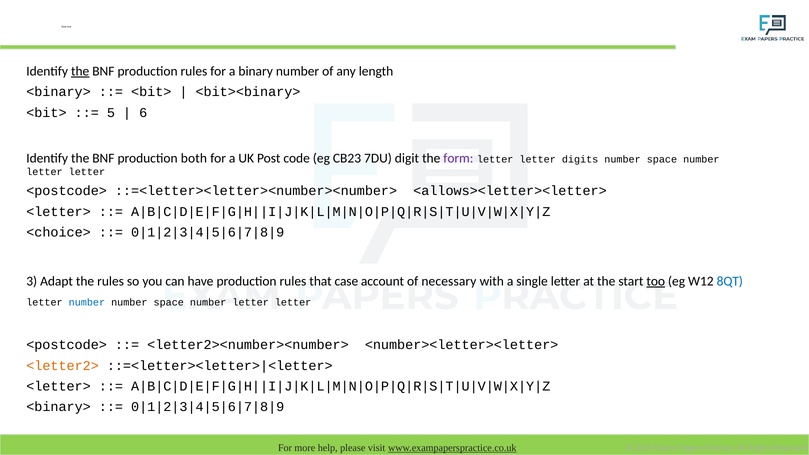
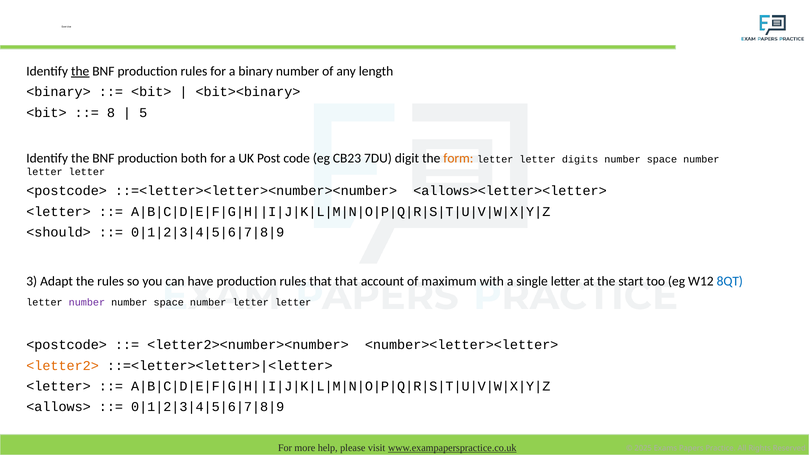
5: 5 -> 8 (111, 113)
6: 6 -> 5 (143, 113)
form colour: purple -> orange (458, 158)
<choice>: <choice> -> <should> (59, 232)
that case: case -> that (346, 281)
necessary: necessary -> maximum (449, 281)
too underline: present -> none (656, 281)
number colour: blue -> purple (87, 302)
<binary>: <binary> -> <allows> (59, 407)
